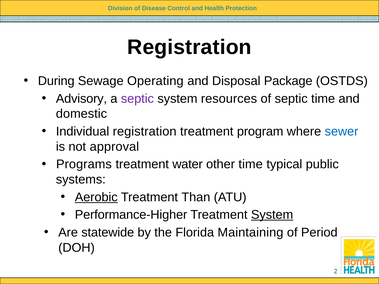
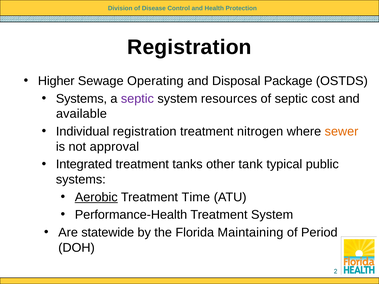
During: During -> Higher (56, 81)
Advisory: Advisory -> Systems (81, 99)
septic time: time -> cost (323, 99)
domestic: domestic -> available (81, 114)
program: program -> nitrogen (260, 132)
sewer colour: blue -> orange (342, 132)
Programs: Programs -> Integrated (84, 164)
water: water -> tanks (188, 164)
other time: time -> tank (251, 164)
Than: Than -> Time (196, 197)
Performance-Higher: Performance-Higher -> Performance-Health (131, 215)
System underline: present -> none (272, 215)
